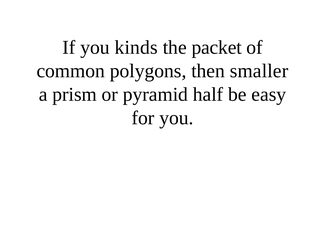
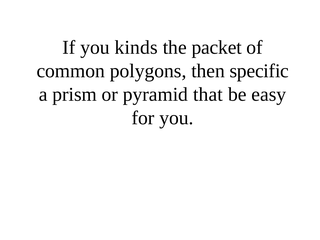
smaller: smaller -> specific (259, 71)
half: half -> that (208, 94)
